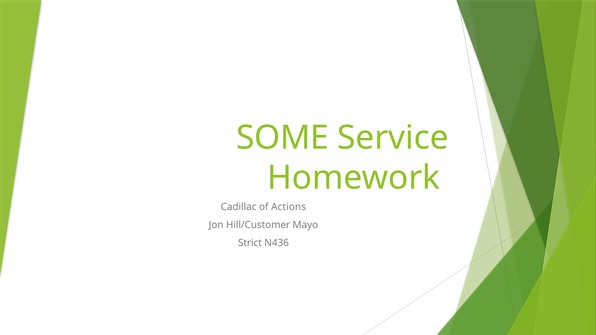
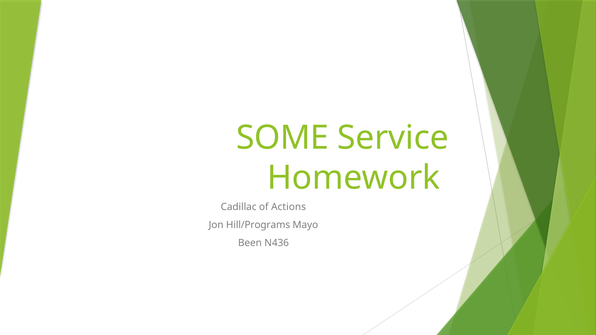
Hill/Customer: Hill/Customer -> Hill/Programs (258, 225)
Strict: Strict -> Been (250, 243)
